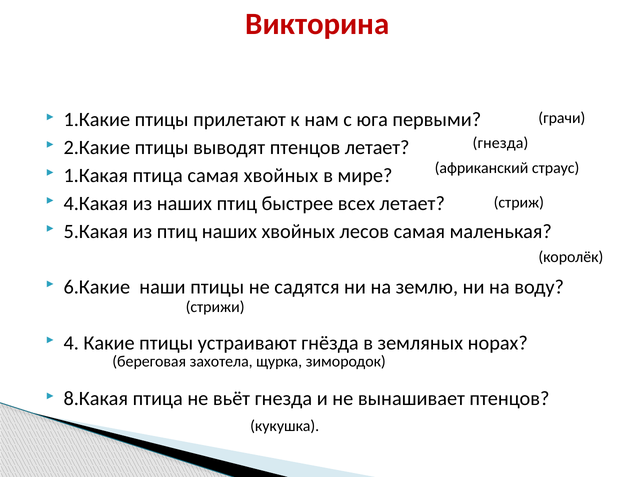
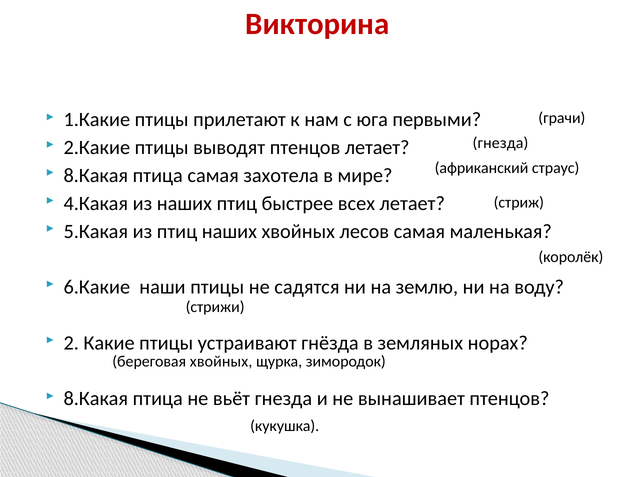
1.Какая: 1.Какая -> 8.Какая (96, 176)
самая хвойных: хвойных -> захотела (281, 176)
4: 4 -> 2 (71, 343)
береговая захотела: захотела -> хвойных (221, 362)
